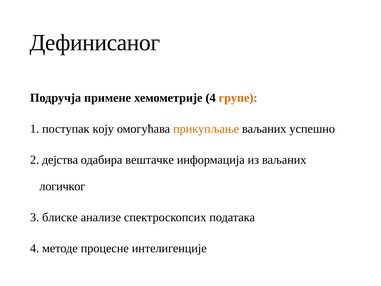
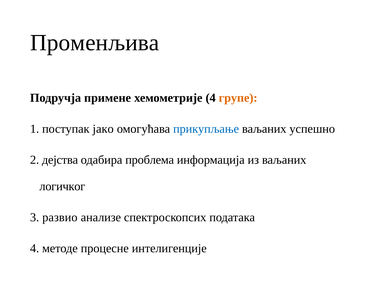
Дефинисаног: Дефинисаног -> Променљива (95, 43)
коју: коју -> јако (103, 129)
прикупљање colour: orange -> blue (206, 129)
вештачке: вештачке -> проблема (150, 160)
блиске: блиске -> развио (60, 217)
